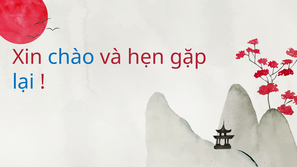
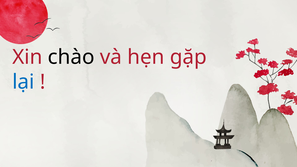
chào colour: blue -> black (71, 57)
